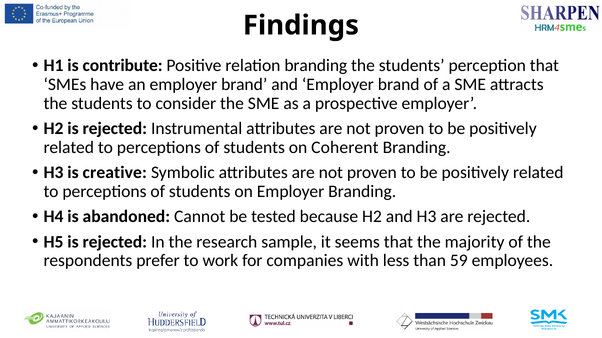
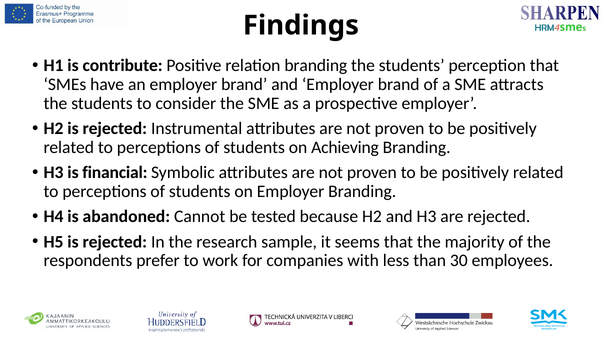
Coherent: Coherent -> Achieving (345, 148)
creative: creative -> financial (115, 173)
59: 59 -> 30 (459, 261)
